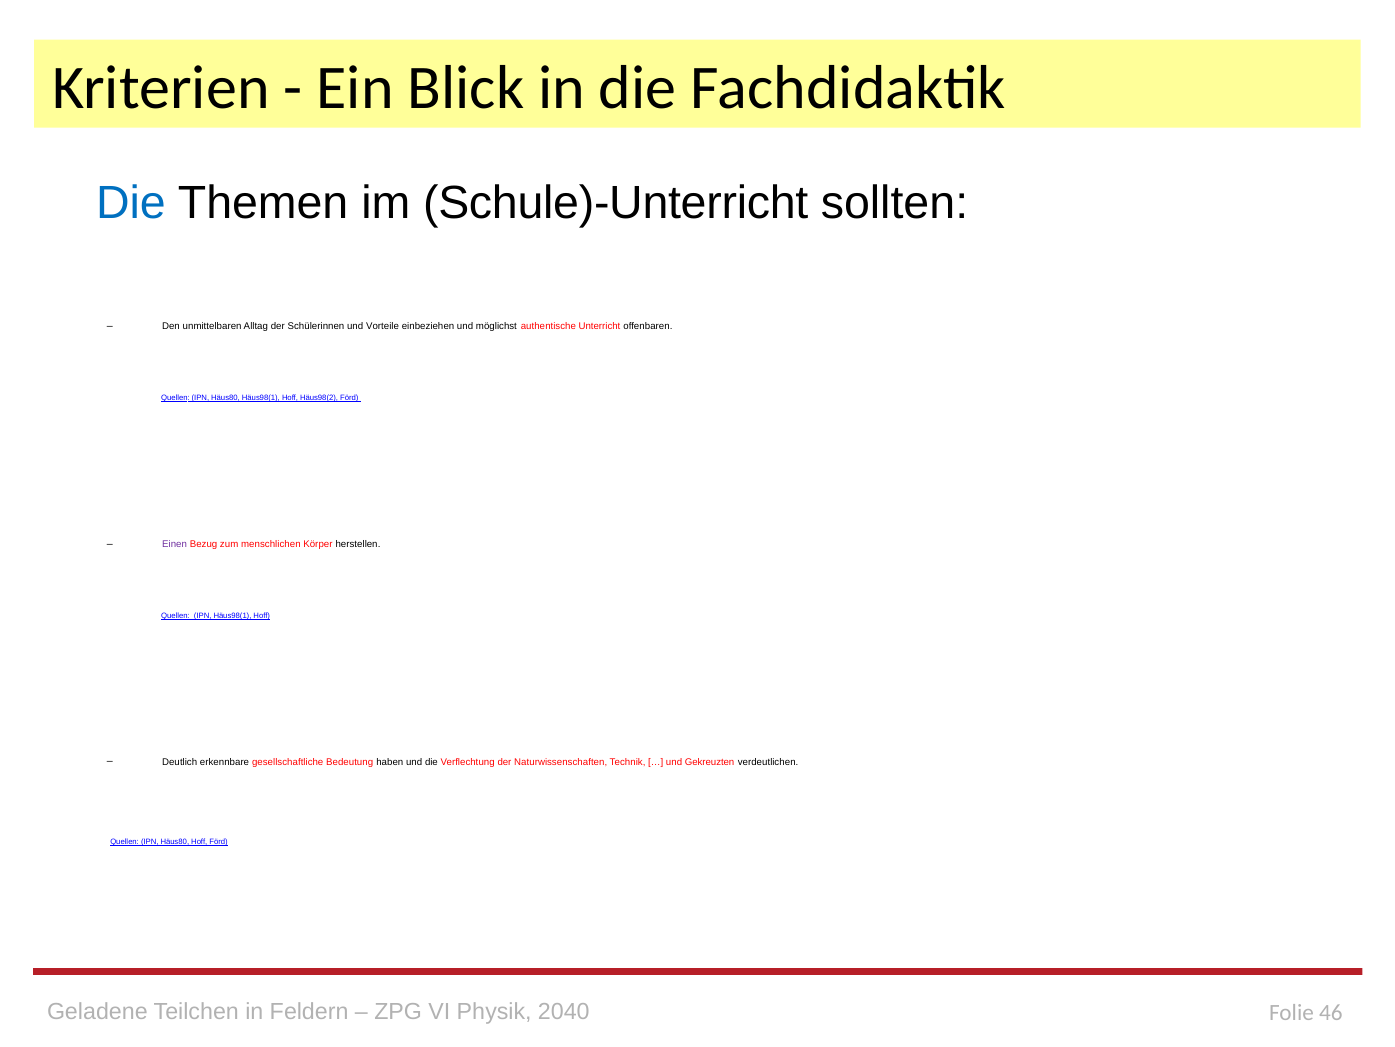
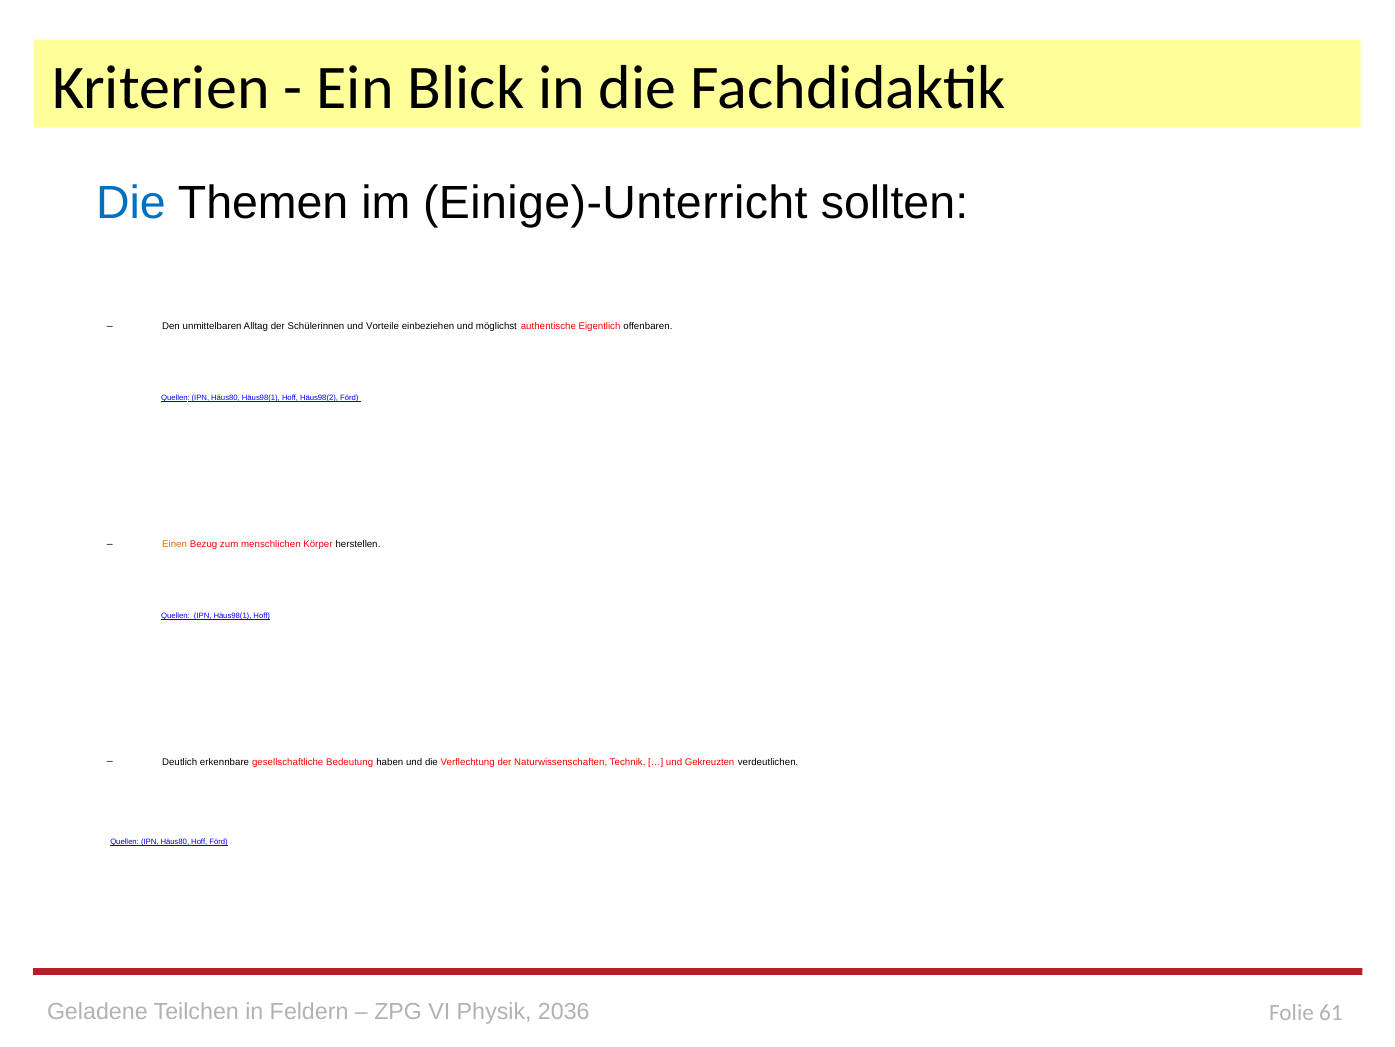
Schule)-Unterricht: Schule)-Unterricht -> Einige)-Unterricht (615, 203)
Unterricht: Unterricht -> Eigentlich (600, 326)
Einen colour: purple -> orange (175, 544)
2040: 2040 -> 2036 (564, 1011)
46: 46 -> 61 (1331, 1012)
